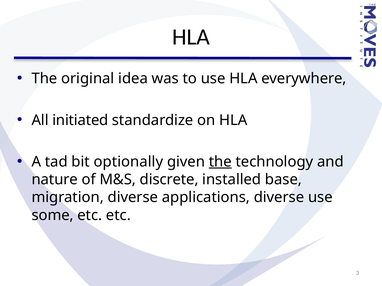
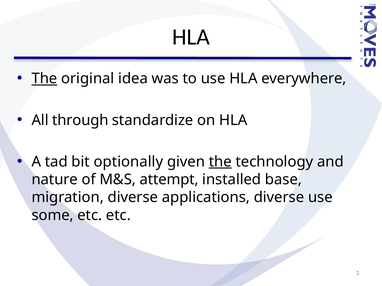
The underline: none -> present (44, 79)
initiated: initiated -> through (80, 120)
discrete: discrete -> attempt (169, 180)
